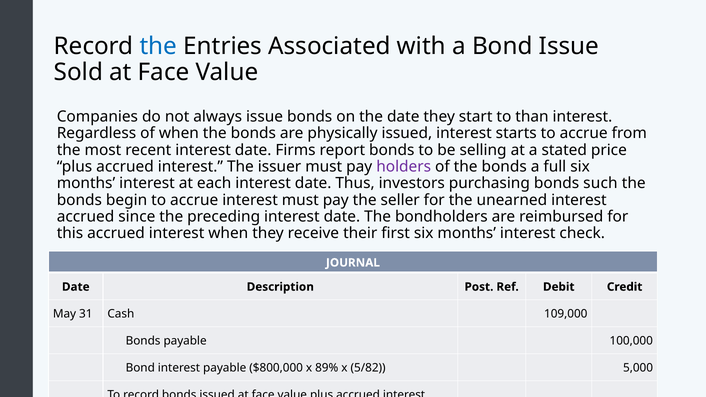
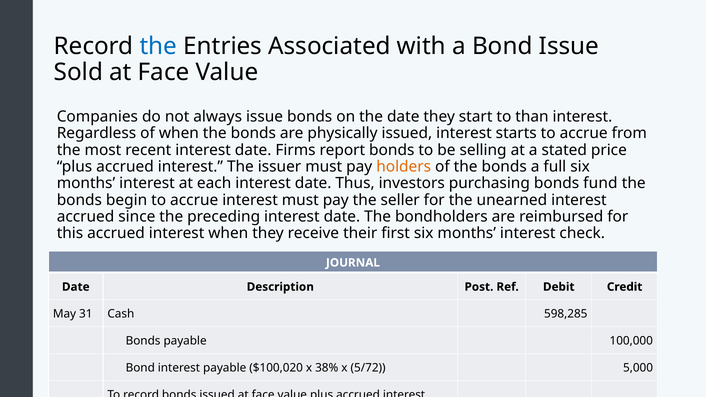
holders colour: purple -> orange (404, 167)
such: such -> fund (600, 183)
109,000: 109,000 -> 598,285 (566, 314)
$800,000: $800,000 -> $100,020 (276, 368)
89%: 89% -> 38% (327, 368)
5/82: 5/82 -> 5/72 (368, 368)
